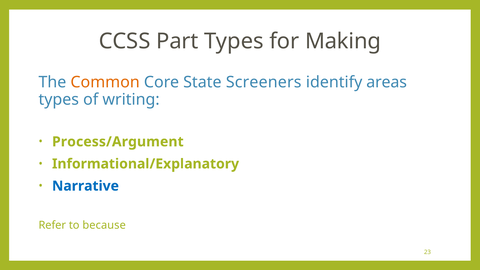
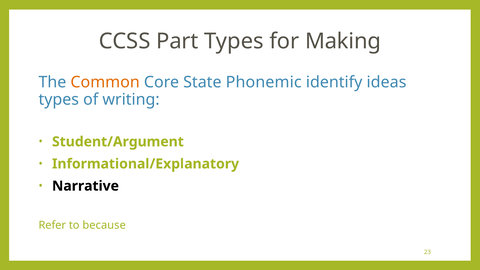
Screeners: Screeners -> Phonemic (264, 82)
areas: areas -> ideas (386, 82)
Process/Argument: Process/Argument -> Student/Argument (118, 142)
Narrative colour: blue -> black (85, 186)
